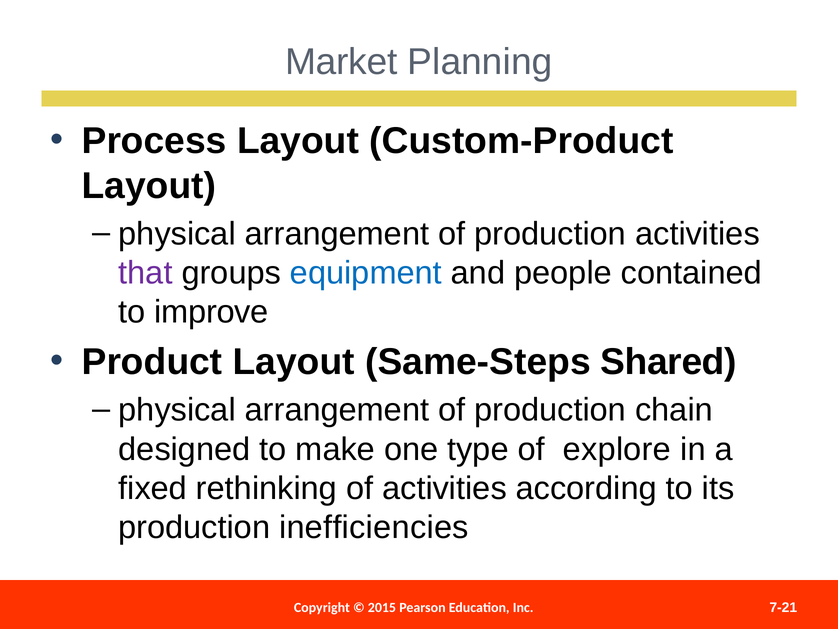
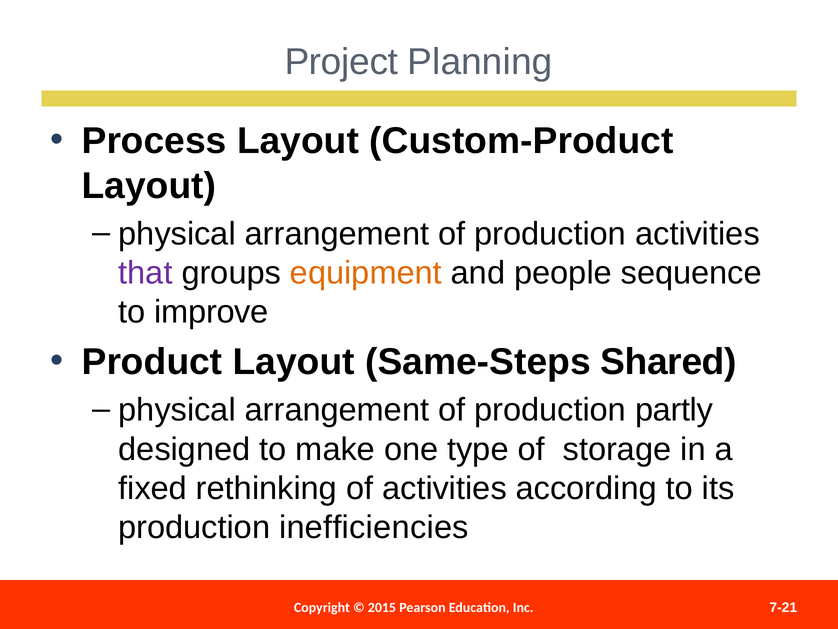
Market: Market -> Project (341, 62)
equipment colour: blue -> orange (366, 273)
contained: contained -> sequence (691, 273)
chain: chain -> partly (674, 410)
explore: explore -> storage (617, 449)
